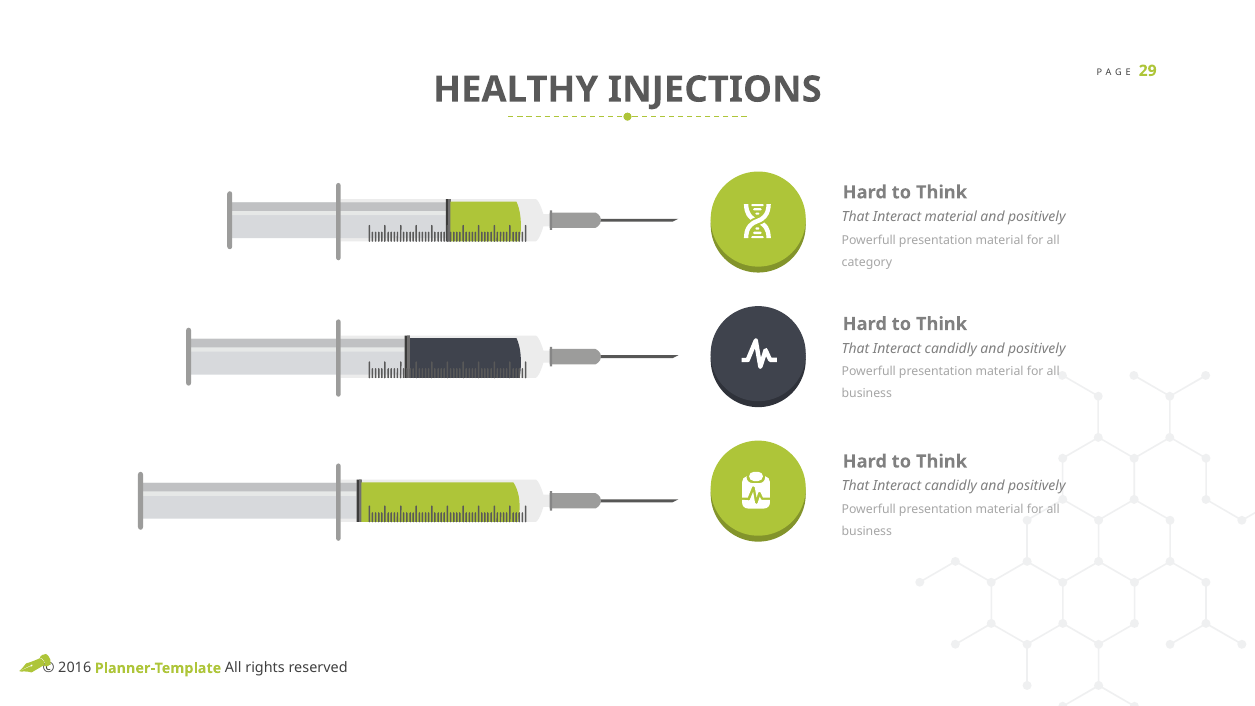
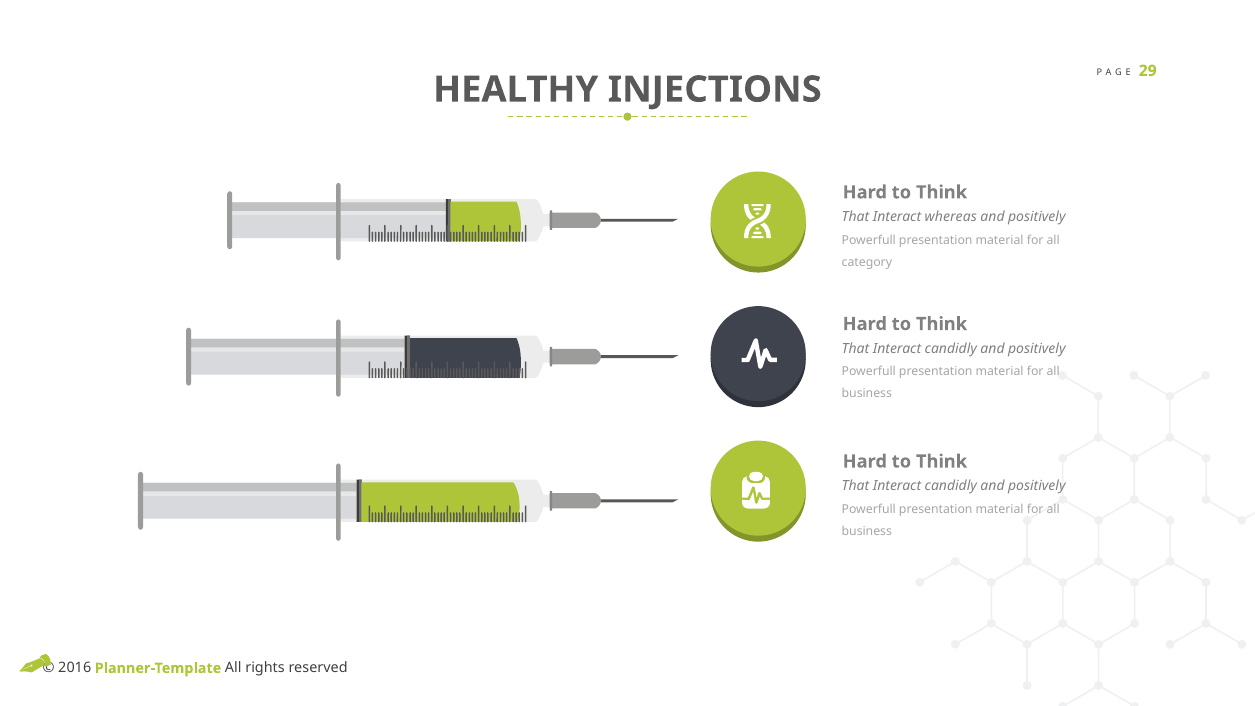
Interact material: material -> whereas (951, 217)
